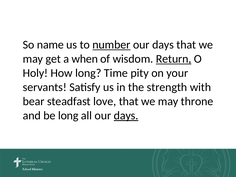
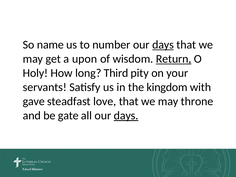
number underline: present -> none (111, 45)
days underline: none -> present (163, 45)
when: when -> upon (85, 59)
Time: Time -> Third (116, 73)
strength: strength -> kingdom (167, 87)
bear: bear -> gave (34, 101)
be long: long -> gate (68, 116)
